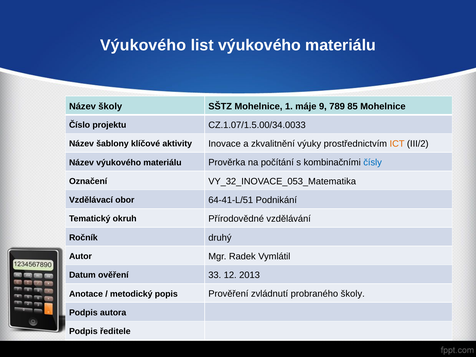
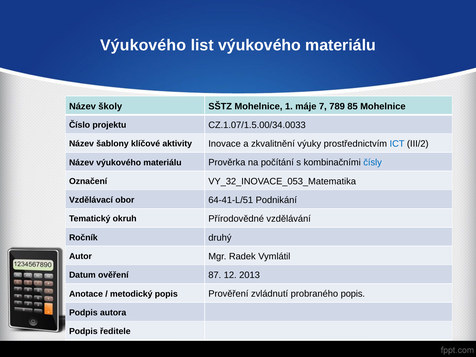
9: 9 -> 7 (323, 106)
ICT colour: orange -> blue (397, 144)
33: 33 -> 87 (215, 275)
probraného školy: školy -> popis (353, 294)
